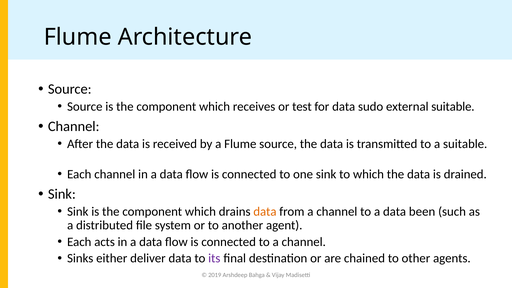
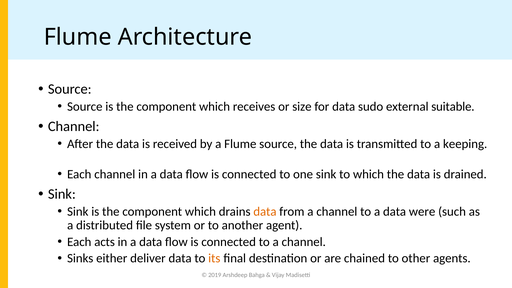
test: test -> size (302, 107)
a suitable: suitable -> keeping (465, 144)
been: been -> were (422, 212)
its colour: purple -> orange (214, 258)
